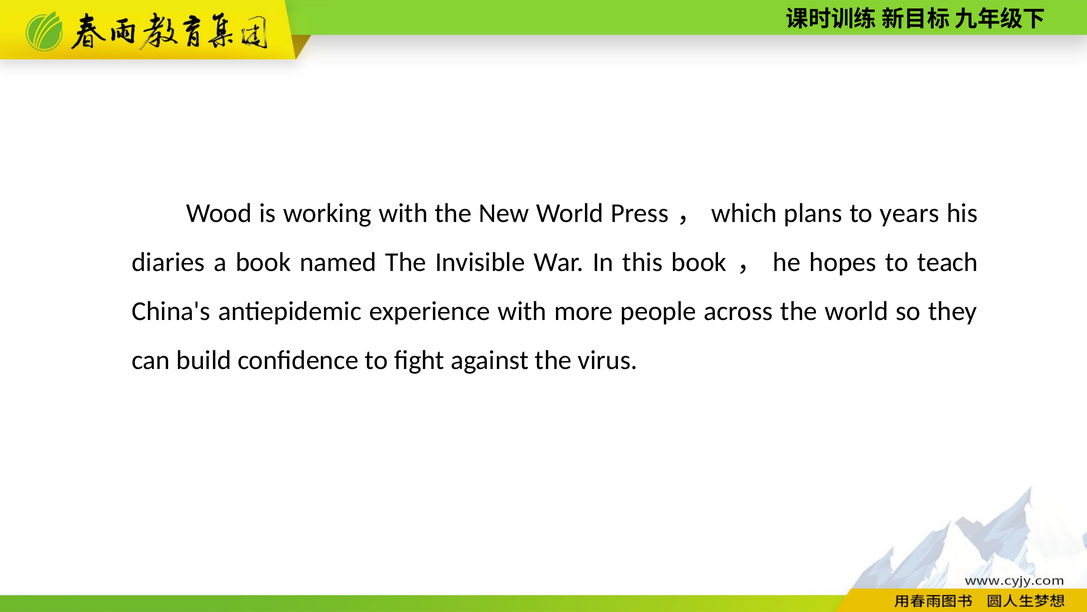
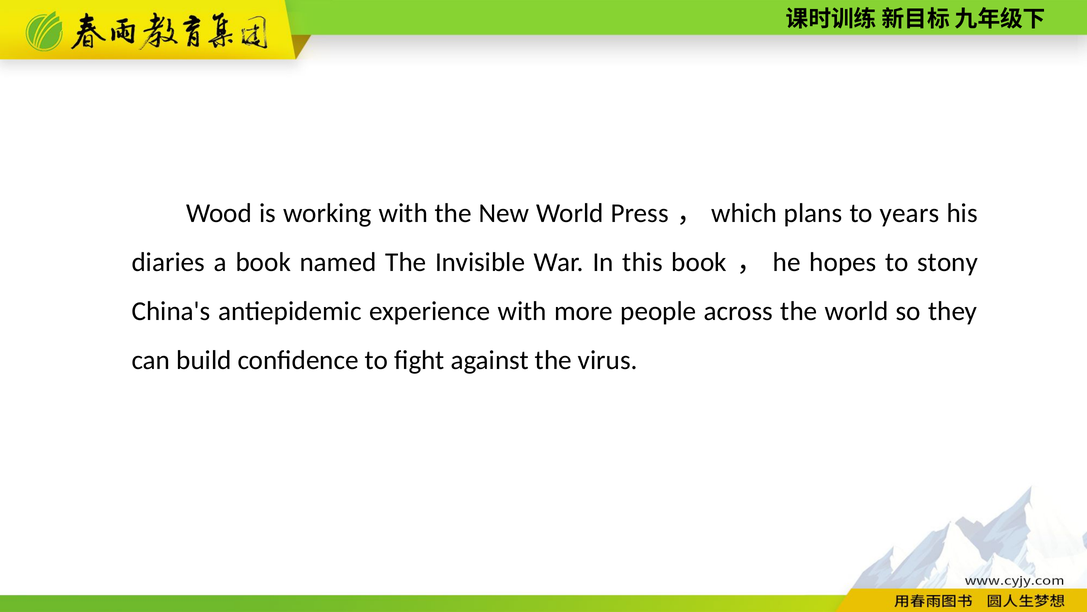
teach: teach -> stony (948, 262)
